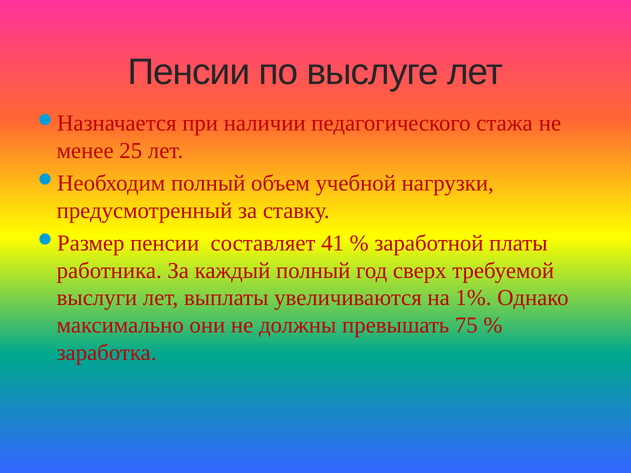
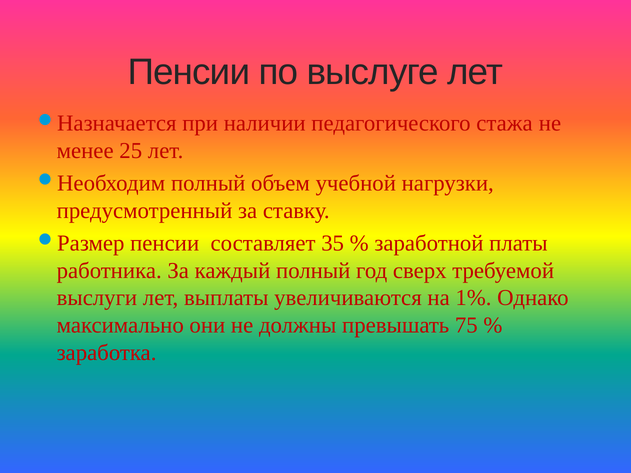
41: 41 -> 35 (333, 243)
